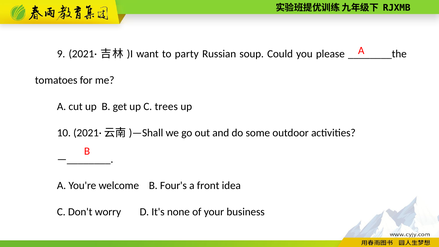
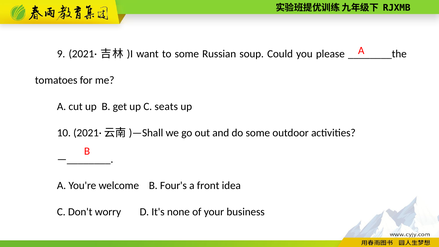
to party: party -> some (187, 54)
trees: trees -> seats (166, 106)
